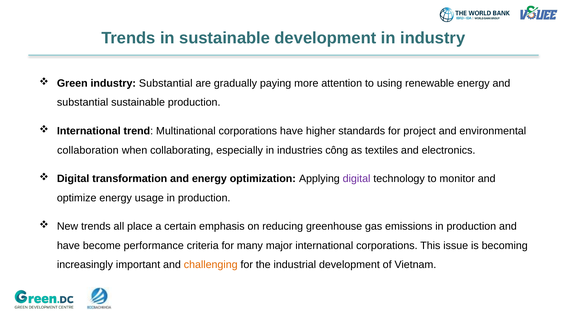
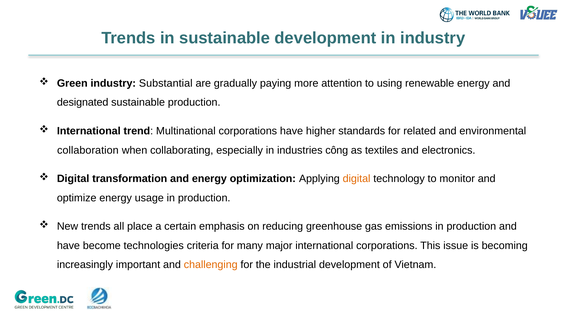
substantial: substantial -> designated (83, 102)
project: project -> related (420, 131)
digital colour: purple -> orange (357, 179)
performance: performance -> technologies (154, 246)
